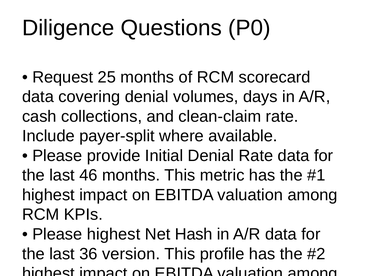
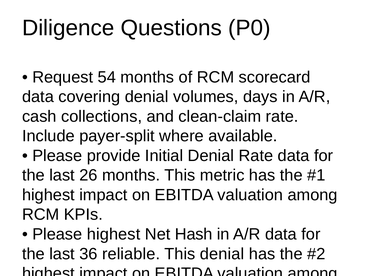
25: 25 -> 54 (107, 77)
46: 46 -> 26 (88, 175)
version: version -> reliable (131, 254)
This profile: profile -> denial (222, 254)
